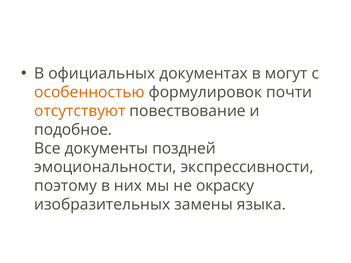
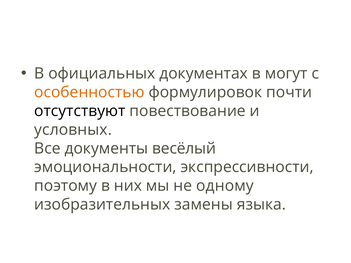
отсутствуют colour: orange -> black (80, 111)
подобное: подобное -> условных (73, 130)
поздней: поздней -> весёлый (184, 149)
окраску: окраску -> одному (225, 186)
